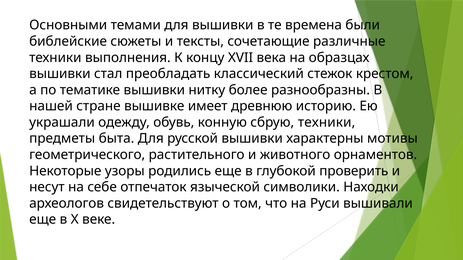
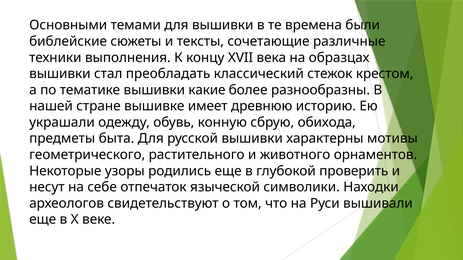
нитку: нитку -> какие (207, 90)
сбрую техники: техники -> обихода (327, 123)
